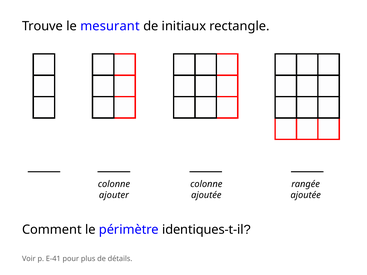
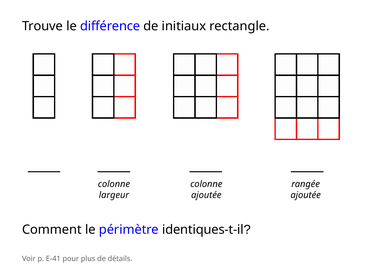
mesurant: mesurant -> différence (110, 26)
ajouter: ajouter -> largeur (114, 195)
